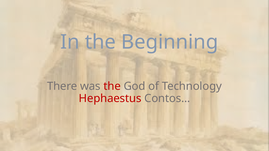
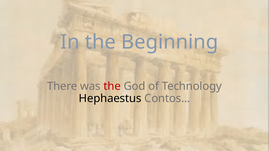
Hephaestus colour: red -> black (110, 99)
